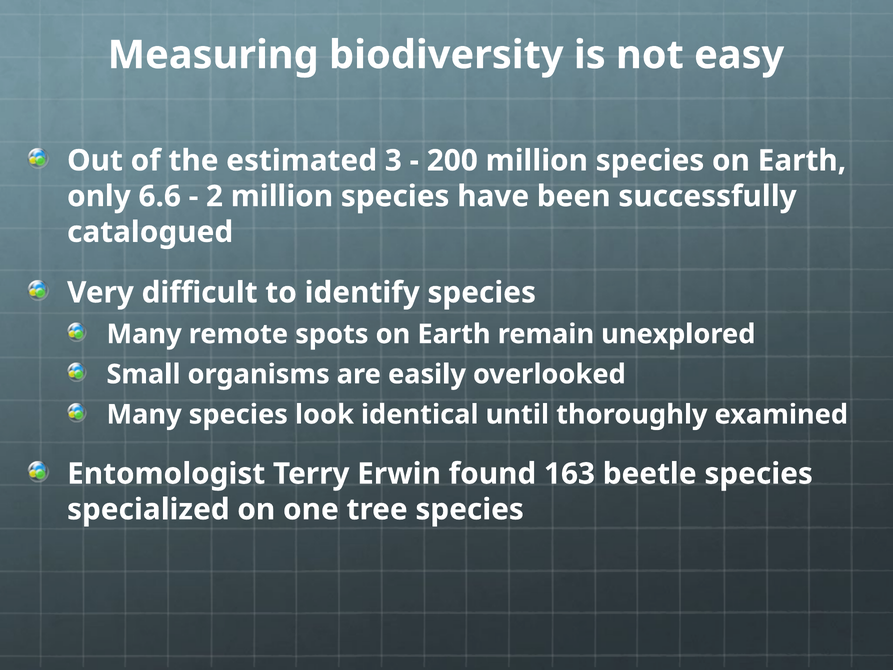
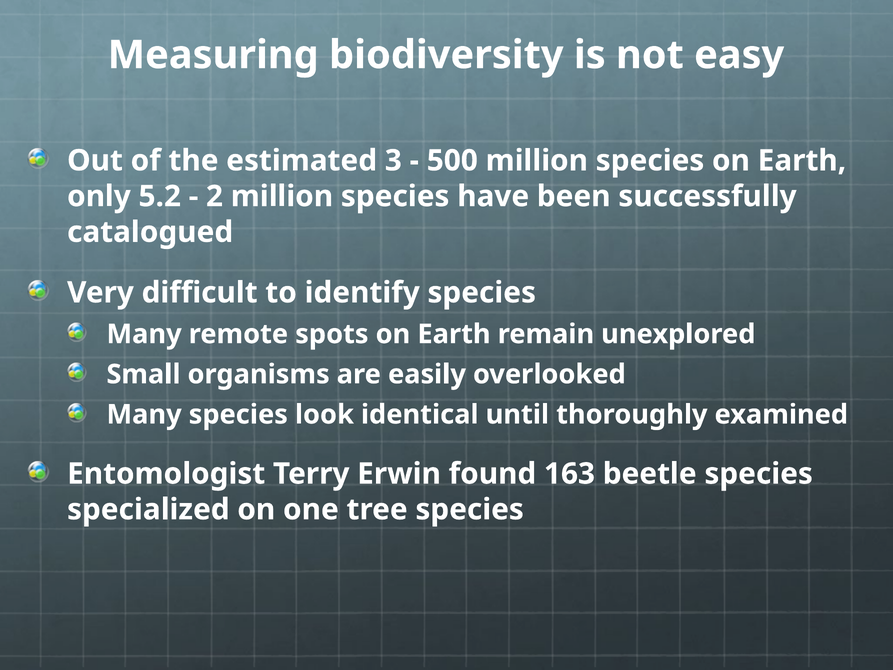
200: 200 -> 500 (452, 161)
6.6: 6.6 -> 5.2 (160, 196)
